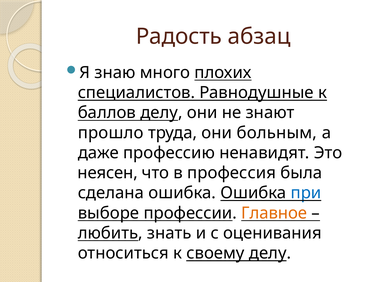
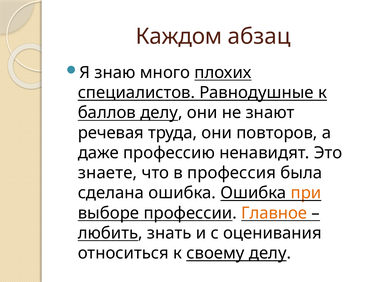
Радость: Радость -> Каждом (179, 36)
прошло: прошло -> речевая (111, 133)
больным: больным -> повторов (277, 133)
неясен: неясен -> знаете (107, 173)
при colour: blue -> orange (306, 193)
